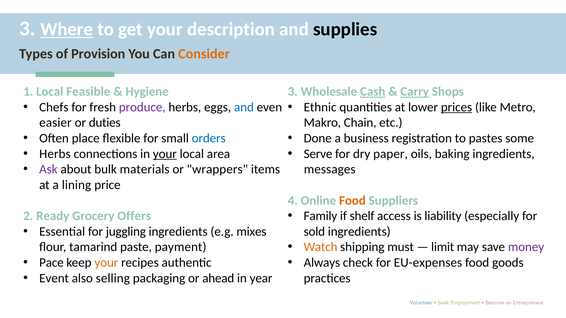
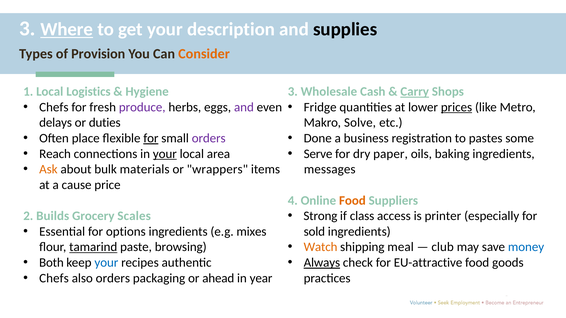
Feasible: Feasible -> Logistics (88, 92)
Cash underline: present -> none (373, 92)
and colour: blue -> purple (244, 107)
Ethnic: Ethnic -> Fridge (320, 107)
easier: easier -> delays (56, 123)
Chain: Chain -> Solve (360, 123)
for underline: none -> present (151, 138)
orders colour: blue -> purple (209, 138)
Herbs: Herbs -> Reach (55, 154)
Ask colour: purple -> orange (48, 170)
lining: lining -> cause (77, 185)
Family: Family -> Strong (320, 216)
shelf: shelf -> class (362, 216)
liability: liability -> printer (443, 216)
Ready: Ready -> Builds (53, 216)
Offers: Offers -> Scales (134, 216)
juggling: juggling -> options (126, 232)
must: must -> meal (401, 247)
limit: limit -> club (443, 247)
money colour: purple -> blue (526, 247)
tamarind underline: none -> present (93, 247)
payment: payment -> browsing (181, 247)
Pace: Pace -> Both (51, 263)
your colour: orange -> blue (106, 263)
Always underline: none -> present (322, 263)
EU-expenses: EU-expenses -> EU-attractive (428, 263)
Event: Event -> Chefs (54, 278)
also selling: selling -> orders (113, 278)
